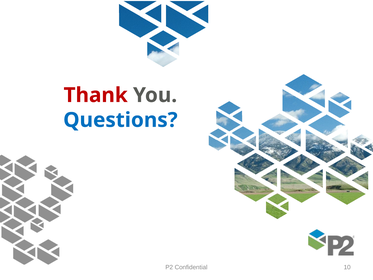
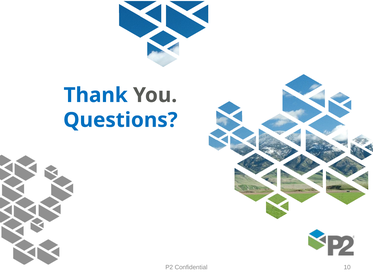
Thank colour: red -> blue (96, 95)
